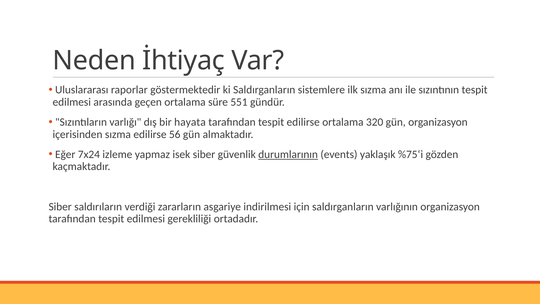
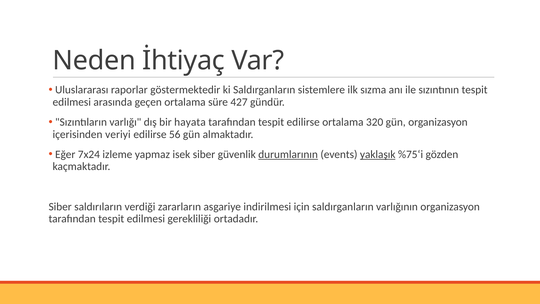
551: 551 -> 427 (239, 102)
içerisinden sızma: sızma -> veriyi (118, 134)
yaklaşık underline: none -> present (378, 154)
